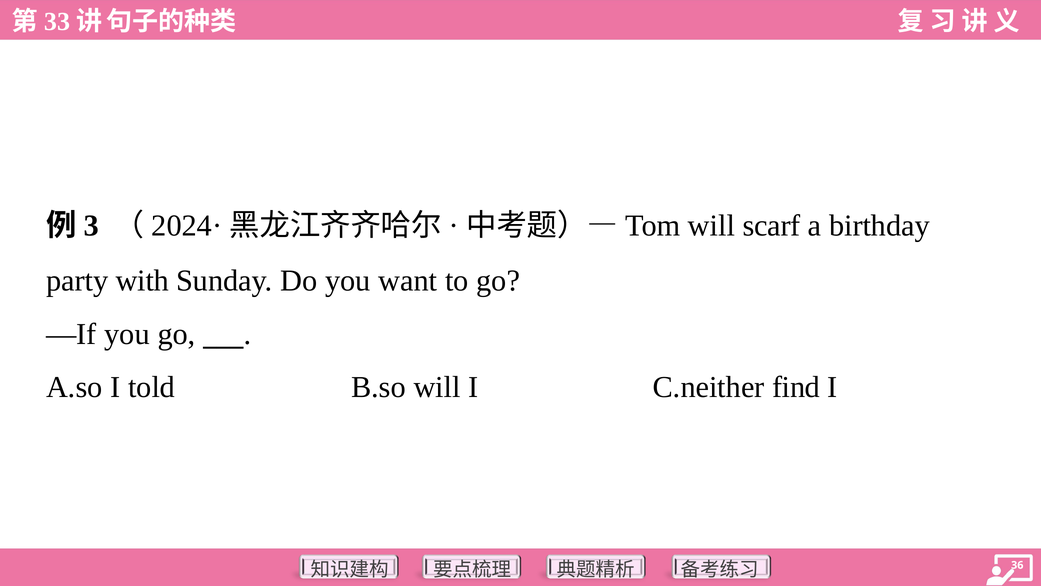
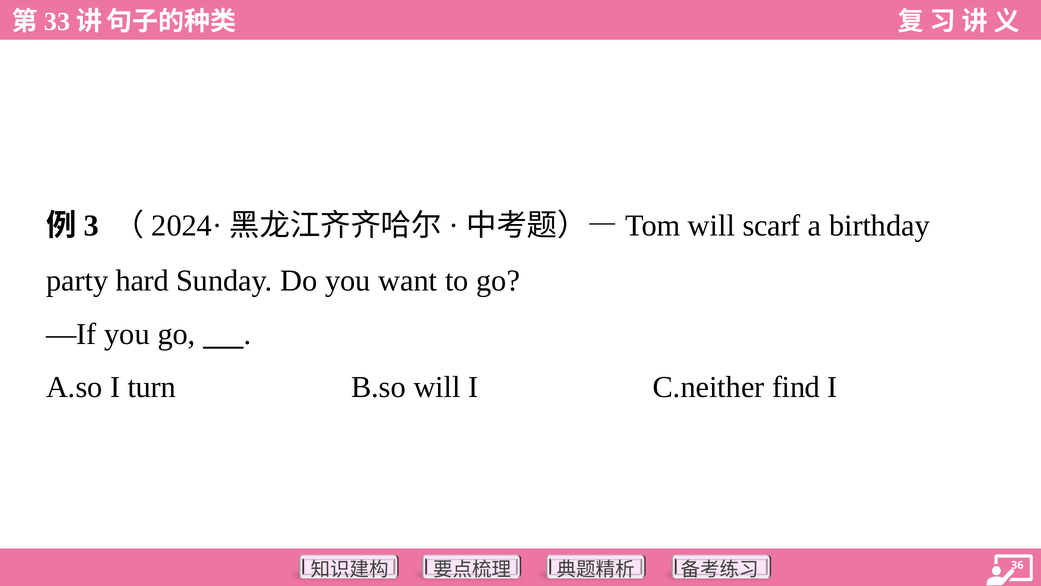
with: with -> hard (142, 281)
told: told -> turn (152, 387)
